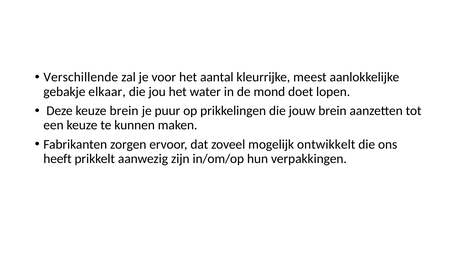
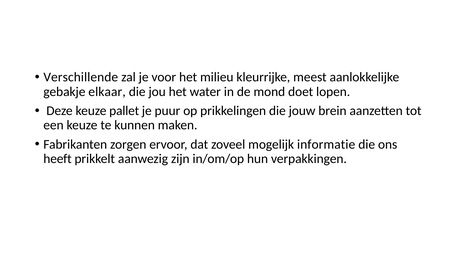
aantal: aantal -> milieu (217, 77)
keuze brein: brein -> pallet (124, 111)
ontwikkelt: ontwikkelt -> informatie (326, 144)
